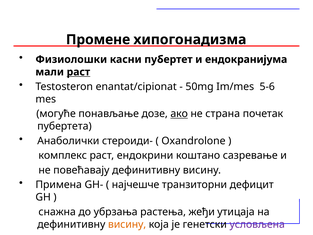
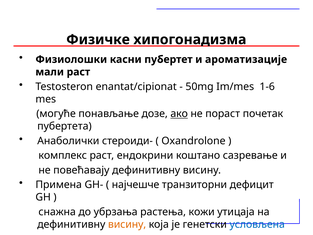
Промене: Промене -> Физичке (98, 40)
ендокранијума: ендокранијума -> ароматизације (246, 59)
раст underline: present -> none (78, 72)
5-6: 5-6 -> 1-6 (267, 87)
страна: страна -> пораст (223, 114)
жеђи: жеђи -> кожи (202, 212)
условљена colour: purple -> blue (257, 224)
